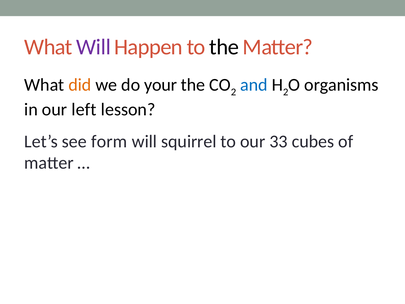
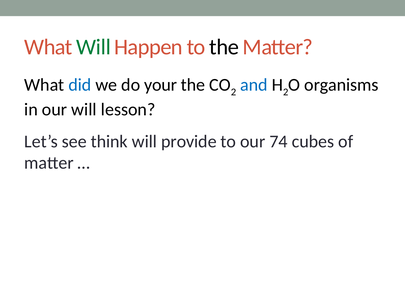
Will colour: purple -> green (93, 47)
did colour: orange -> blue (80, 85)
our left: left -> will (84, 110)
form: form -> think (109, 141)
squirrel: squirrel -> provide (189, 141)
33: 33 -> 74 (279, 141)
